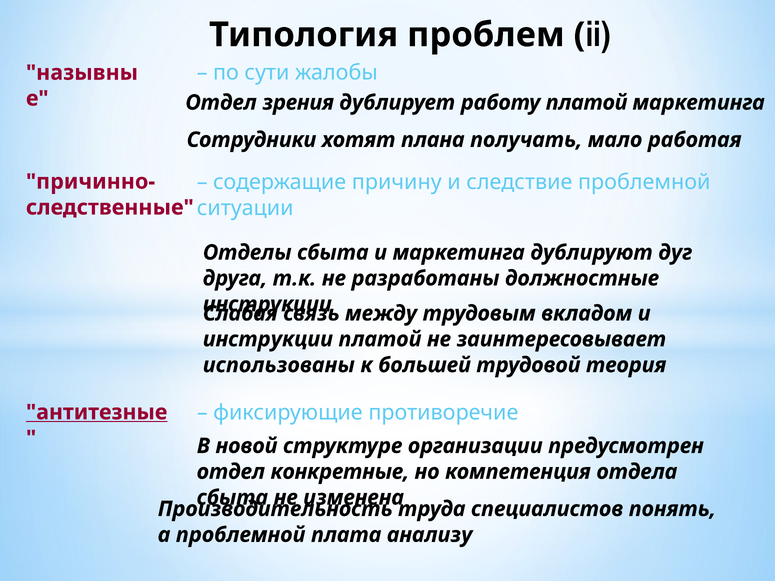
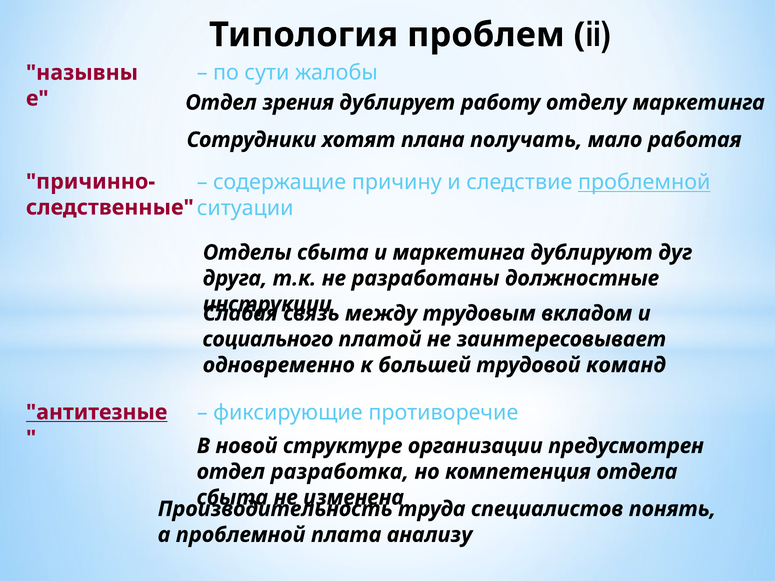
работу платой: платой -> отделу (586, 103)
проблемной underline: none -> present (644, 182)
инструкции: инструкции -> социального (268, 339)
использованы: использованы -> одновременно (279, 365)
теория: теория -> команд (626, 365)
конкретные: конкретные -> разработка (340, 472)
